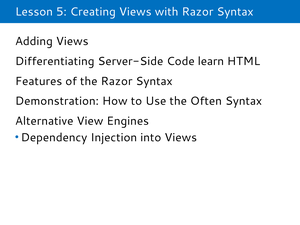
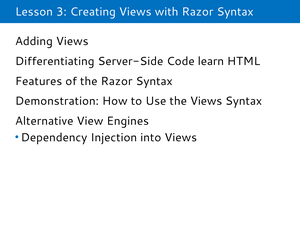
5: 5 -> 3 (61, 12)
the Often: Often -> Views (206, 101)
